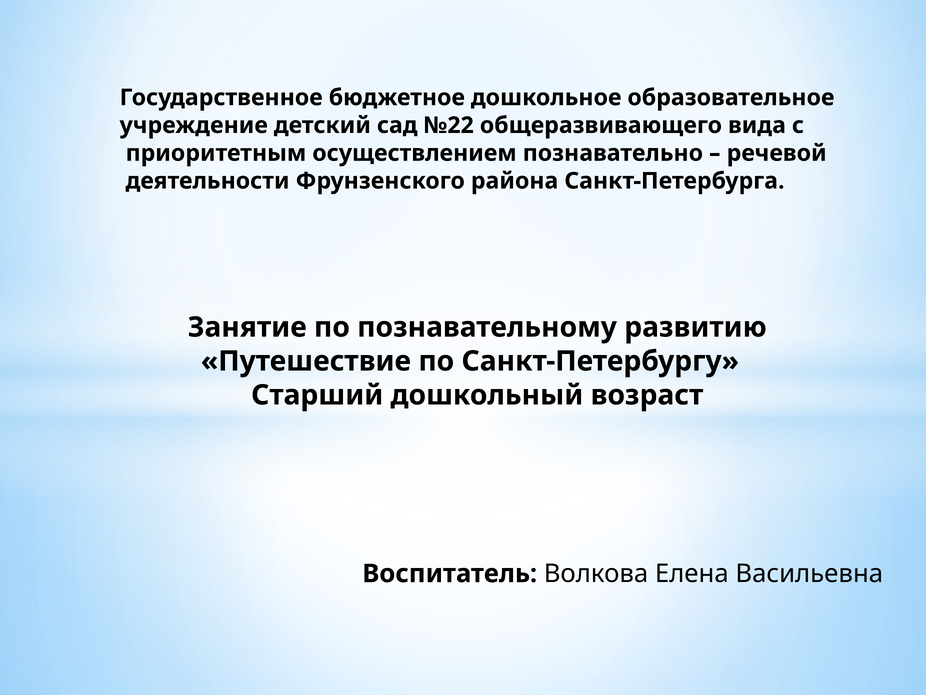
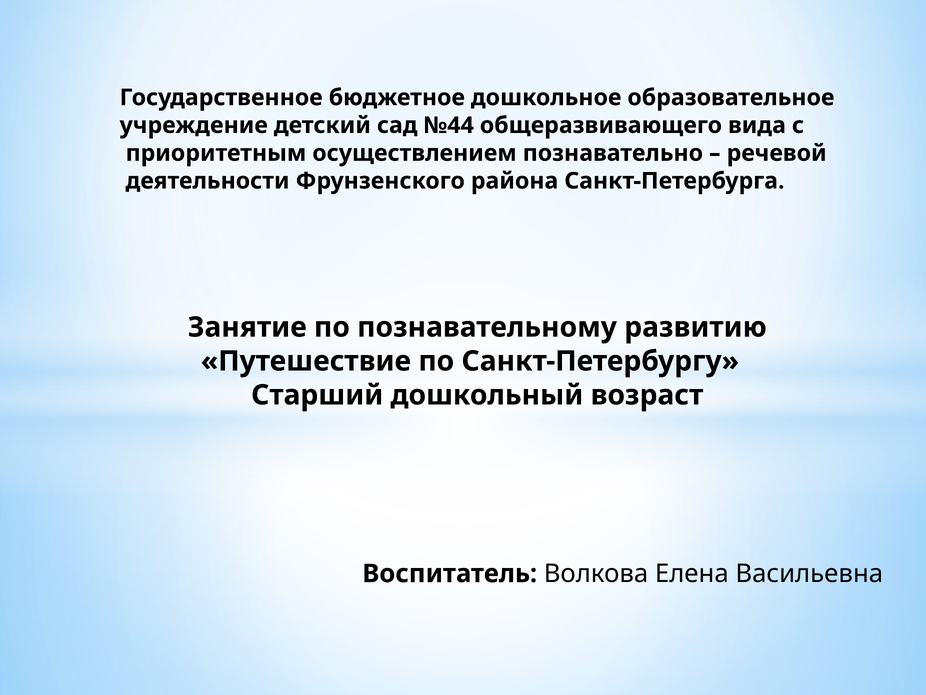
№22: №22 -> №44 (449, 125)
